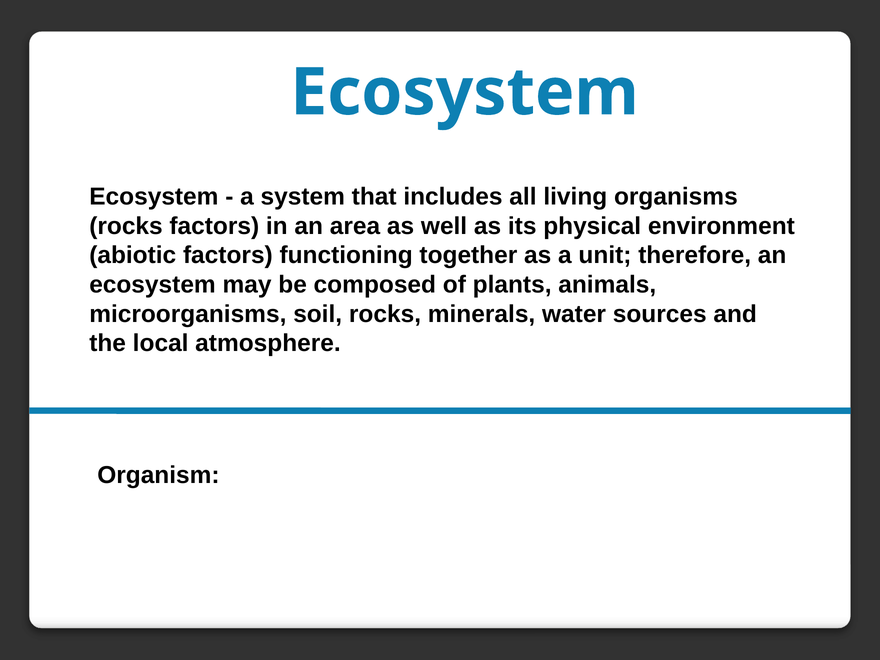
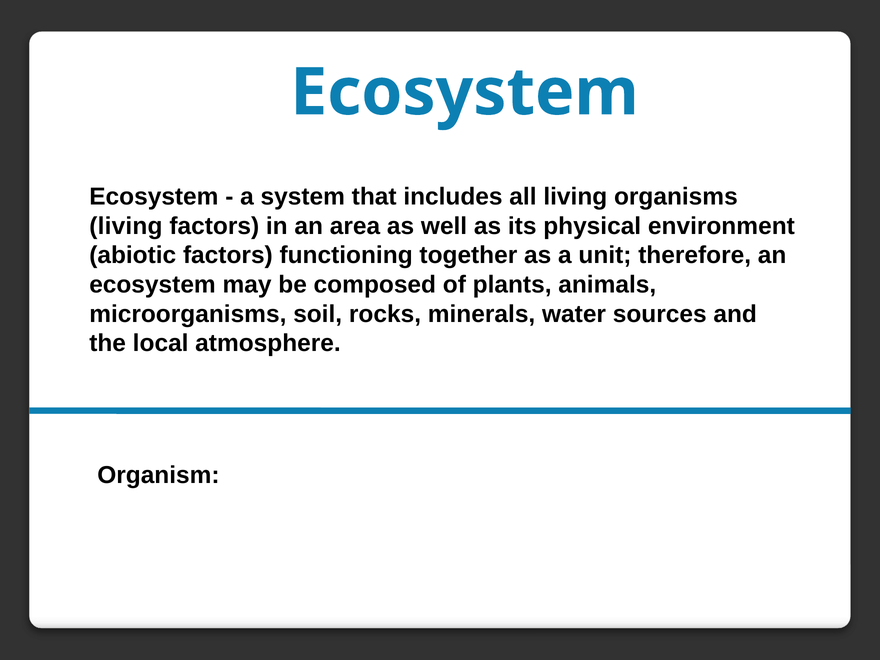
rocks: rocks -> living (126, 226)
